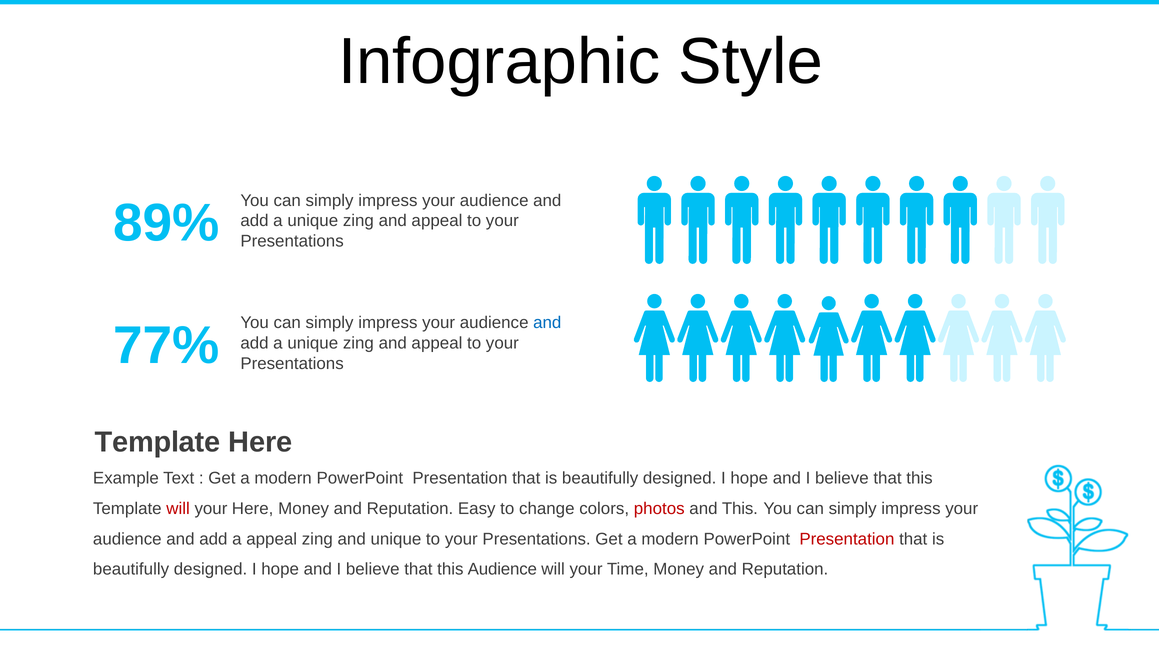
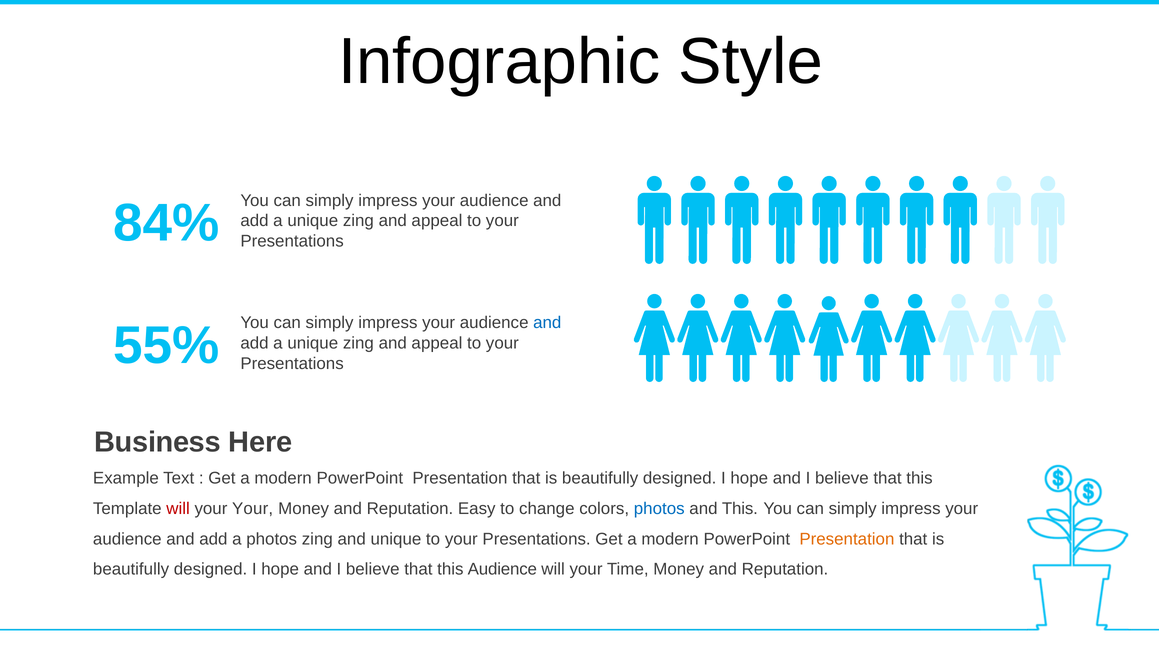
89%: 89% -> 84% (166, 223)
77%: 77% -> 55% (166, 346)
Template: Template -> Business (158, 442)
your Here: Here -> Your (253, 509)
photos colour: red -> blue (659, 509)
a appeal: appeal -> photos (272, 539)
Presentation colour: red -> orange (847, 539)
